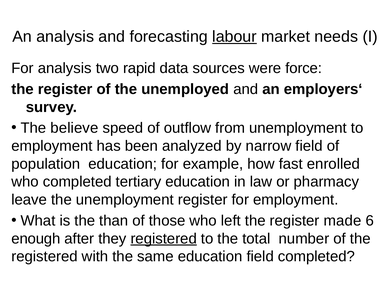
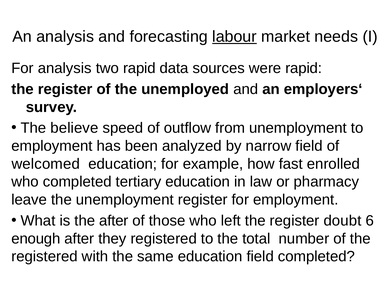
were force: force -> rapid (304, 68)
population: population -> welcomed (46, 164)
the than: than -> after (114, 221)
made: made -> doubt (343, 221)
registered underline: present -> none (164, 239)
